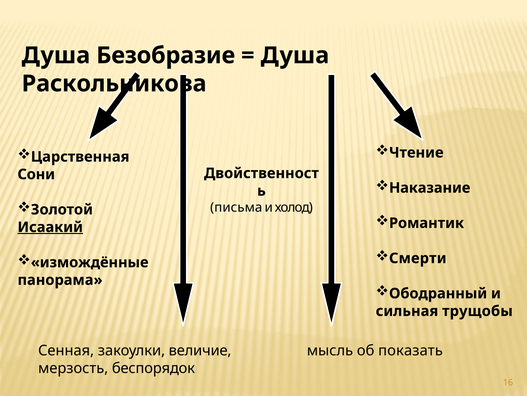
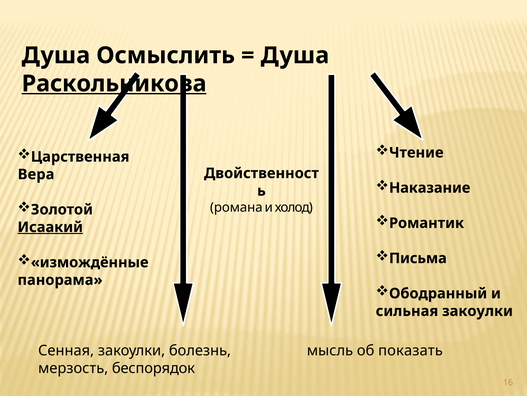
Безобразие: Безобразие -> Осмыслить (166, 55)
Раскольникова underline: none -> present (114, 83)
Сони: Сони -> Вера (36, 174)
письма: письма -> романа (236, 207)
Смерти: Смерти -> Письма (418, 258)
сильная трущобы: трущобы -> закоулки (478, 311)
величие: величие -> болезнь (200, 350)
